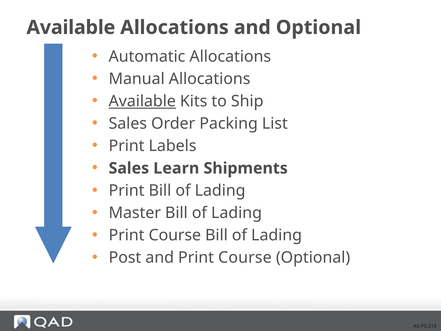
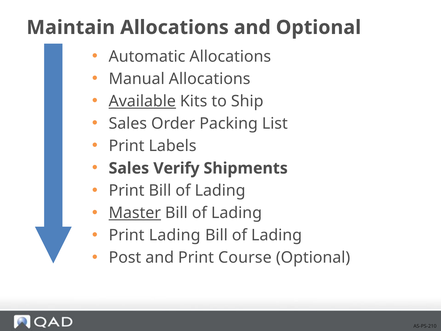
Available: Available -> Maintain (71, 27)
Learn: Learn -> Verify (176, 168)
Master underline: none -> present (135, 213)
Course: Course -> Lading (175, 235)
